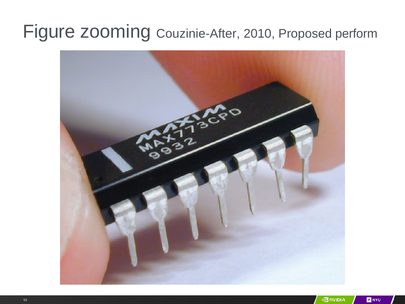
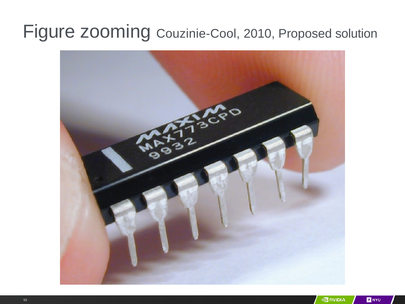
Couzinie-After: Couzinie-After -> Couzinie-Cool (198, 34)
perform: perform -> solution (356, 34)
